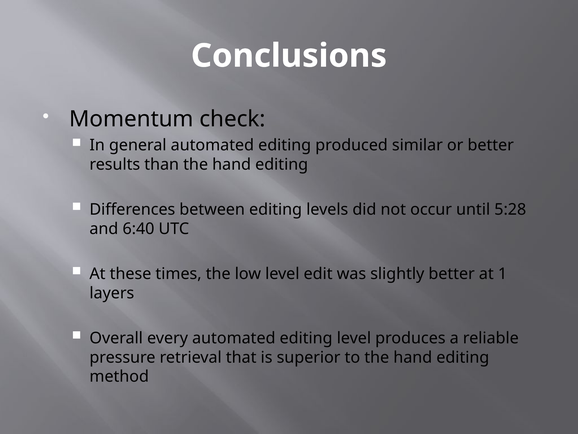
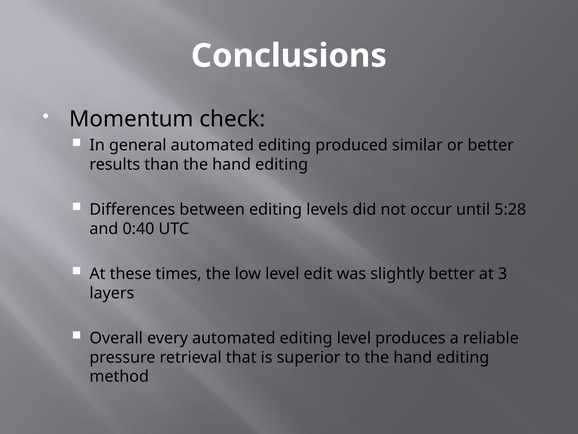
6:40: 6:40 -> 0:40 (138, 228)
1: 1 -> 3 (503, 273)
